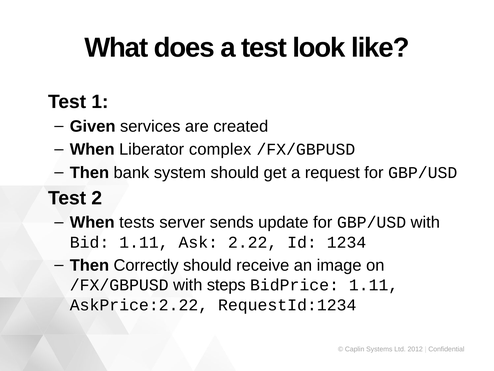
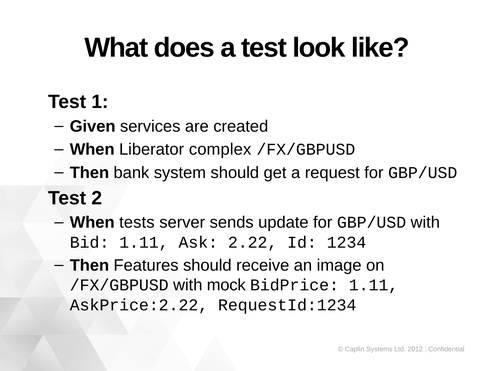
Correctly: Correctly -> Features (146, 265)
steps: steps -> mock (226, 285)
